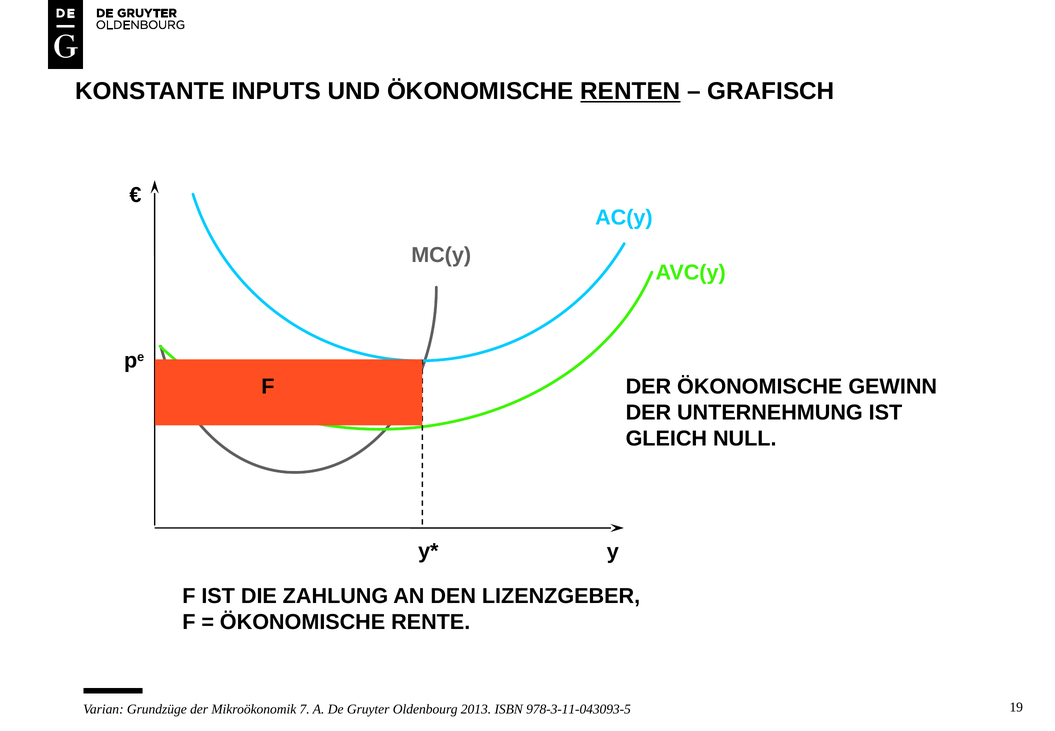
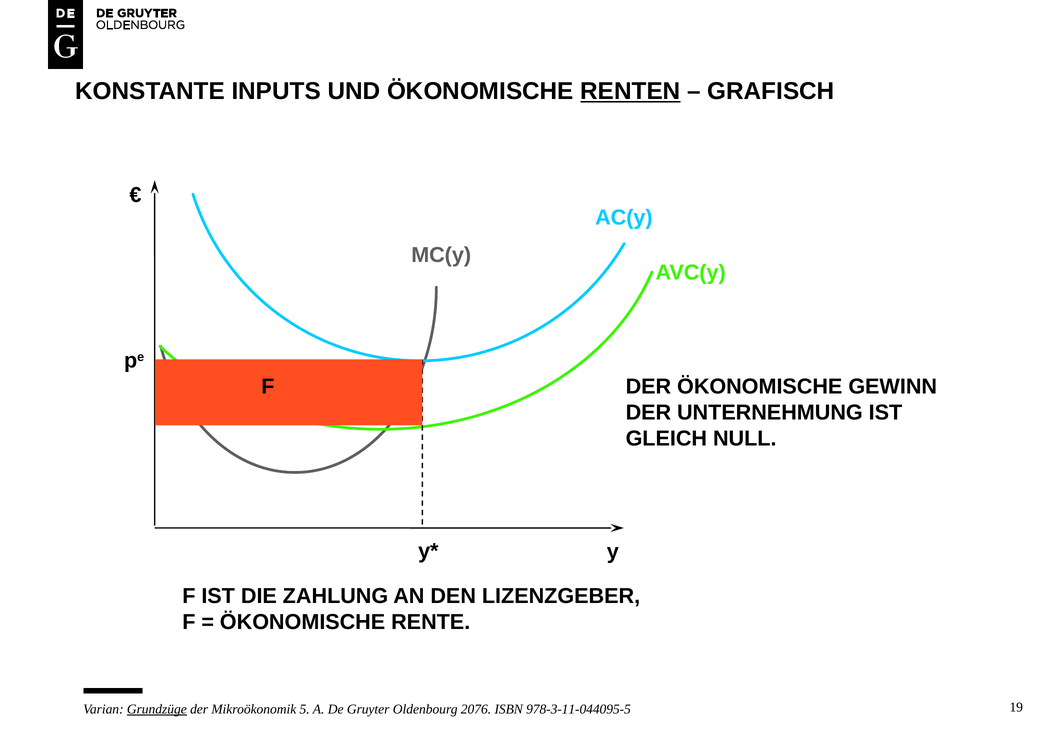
Grundzüge underline: none -> present (157, 709)
7: 7 -> 5 (305, 709)
2013: 2013 -> 2076 (476, 709)
978-3-11-043093-5: 978-3-11-043093-5 -> 978-3-11-044095-5 (578, 709)
